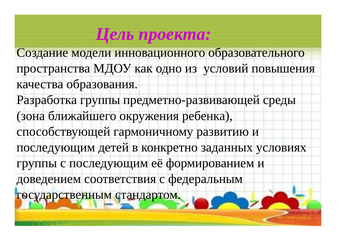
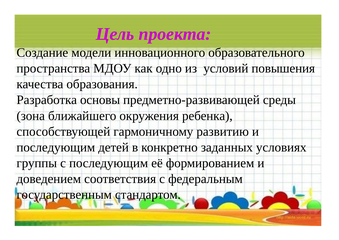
Разработка группы: группы -> основы (100, 100)
